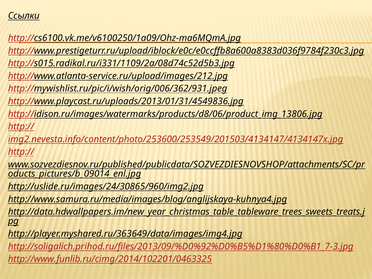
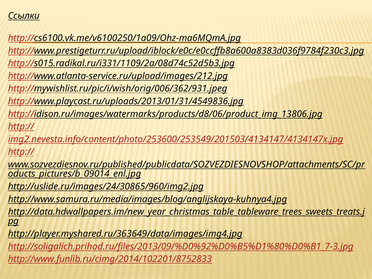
http://www.funlib.ru/cimg/2014/102201/0463325: http://www.funlib.ru/cimg/2014/102201/0463325 -> http://www.funlib.ru/cimg/2014/102201/8752833 (110, 259)
